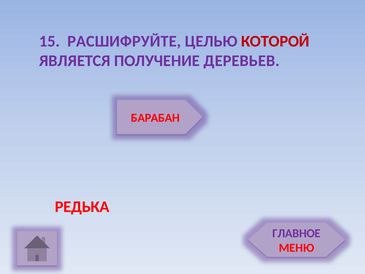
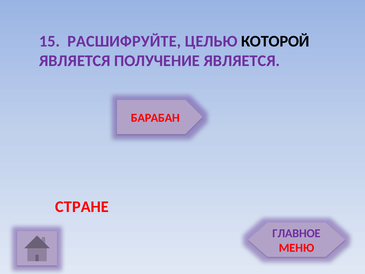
КОТОРОЙ colour: red -> black (275, 41)
ПОЛУЧЕНИЕ ДЕРЕВЬЕВ: ДЕРЕВЬЕВ -> ЯВЛЯЕТСЯ (242, 61)
РЕДЬКА: РЕДЬКА -> СТРАНЕ (82, 207)
